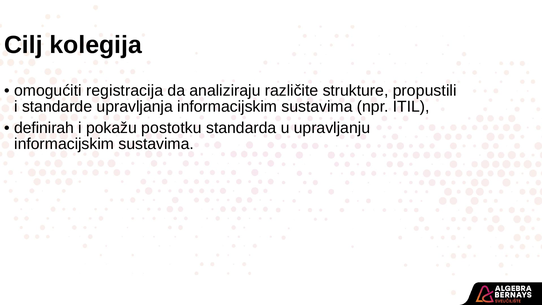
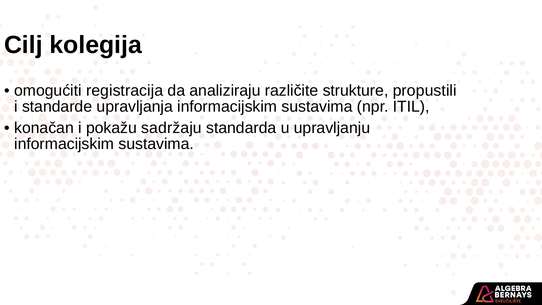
definirah: definirah -> konačan (44, 128)
postotku: postotku -> sadržaju (172, 128)
